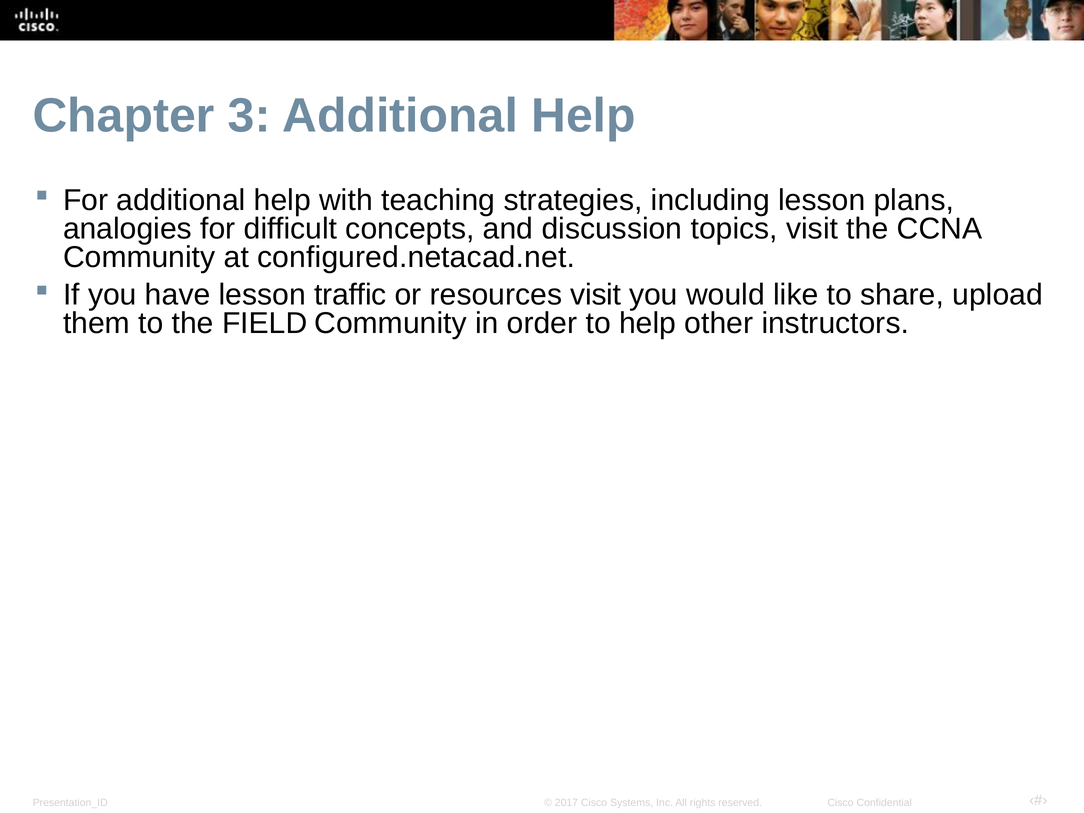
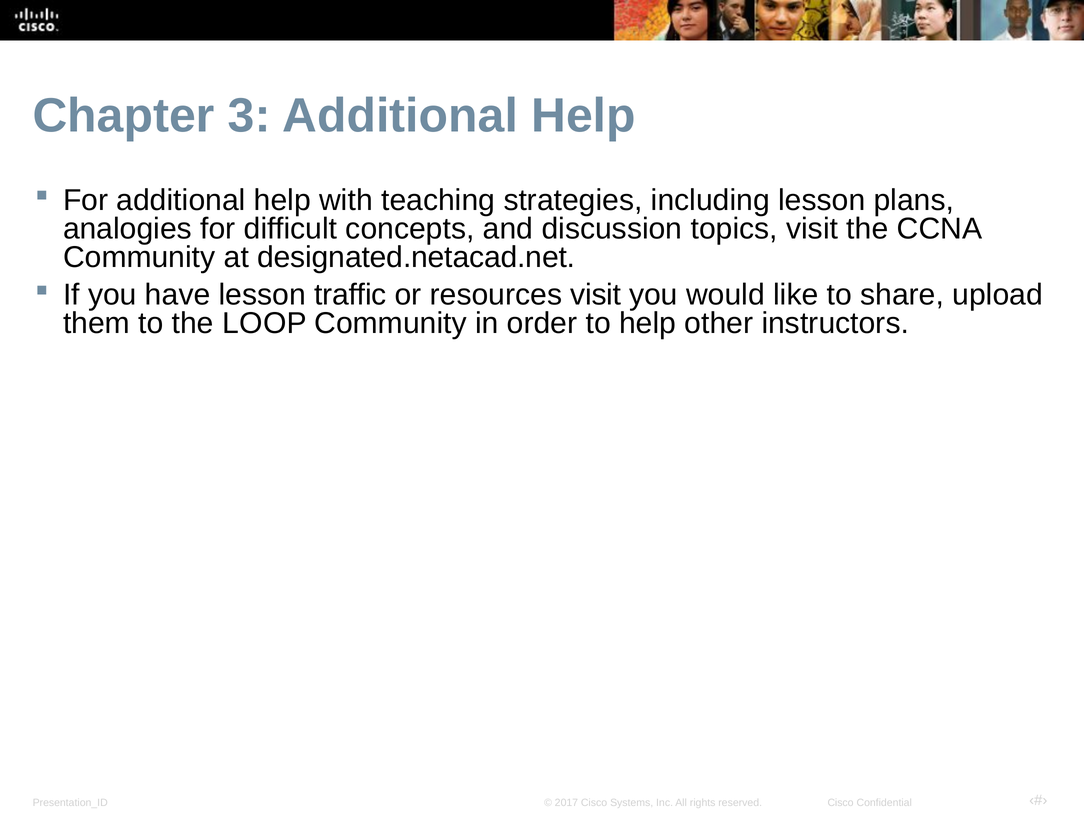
configured.netacad.net: configured.netacad.net -> designated.netacad.net (416, 257)
FIELD: FIELD -> LOOP (265, 323)
